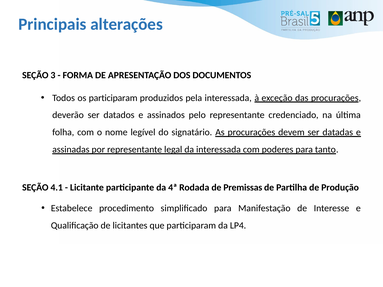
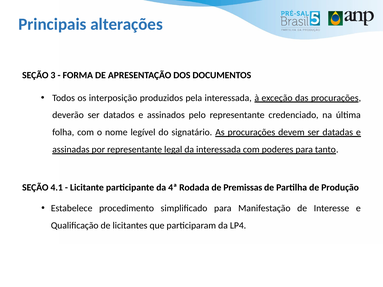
os participaram: participaram -> interposição (113, 98)
